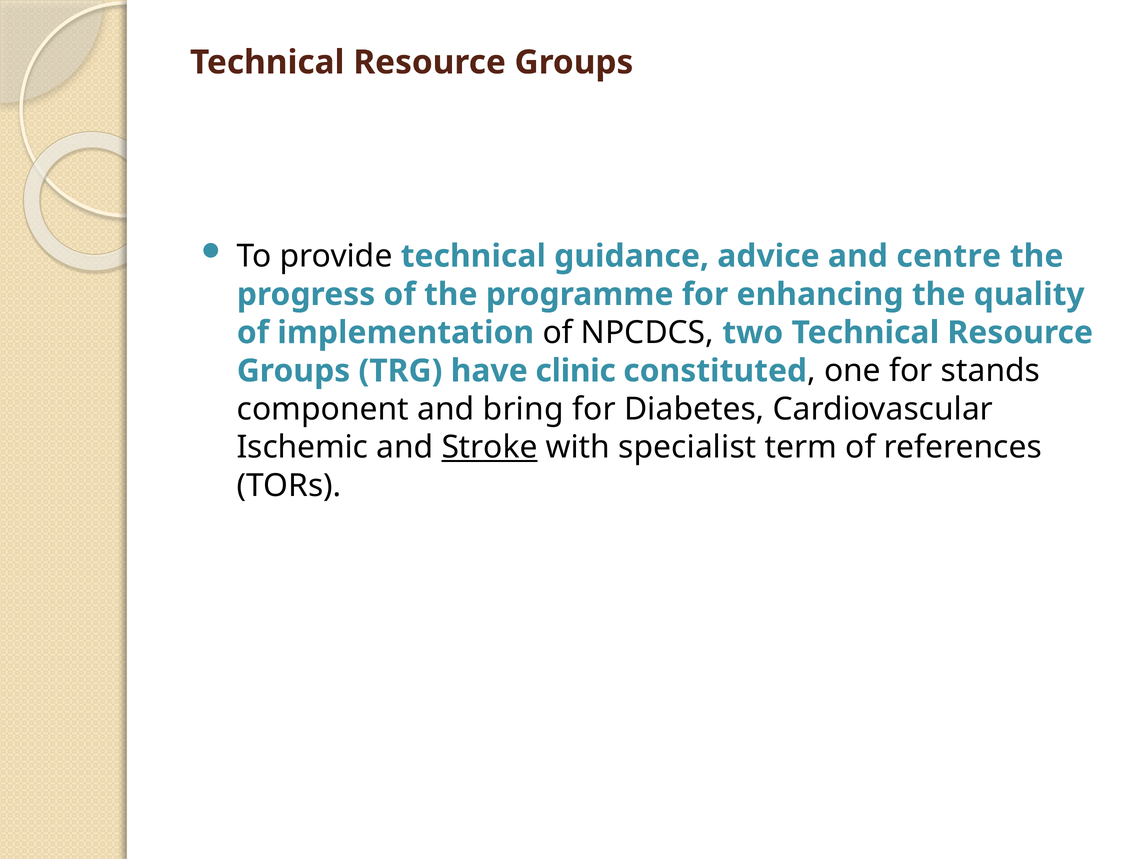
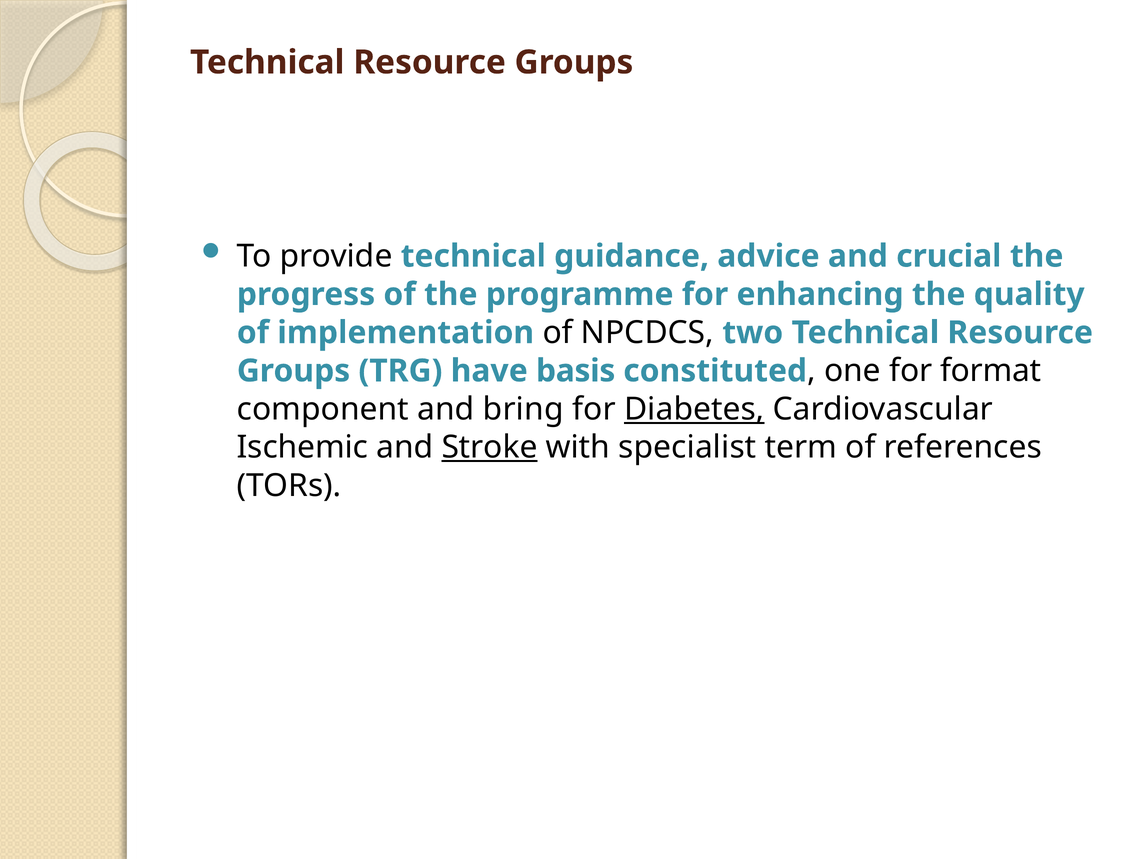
centre: centre -> crucial (949, 256)
clinic: clinic -> basis (576, 371)
stands: stands -> format (991, 371)
Diabetes underline: none -> present (694, 409)
